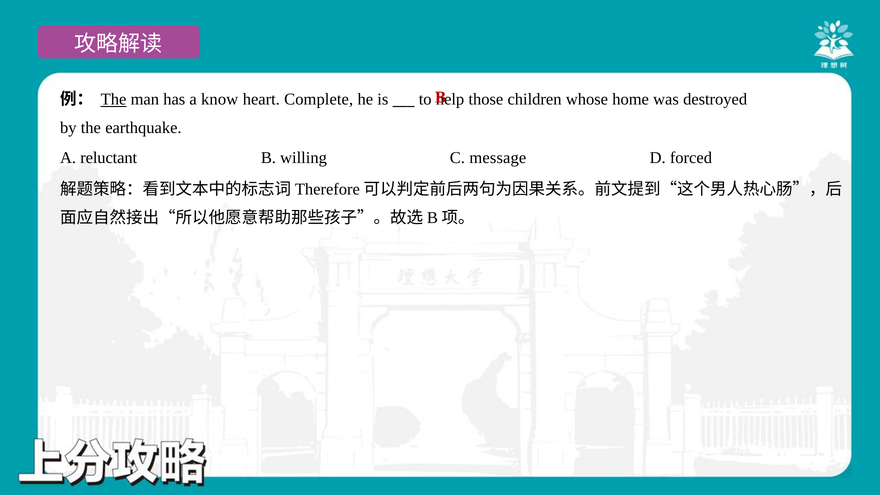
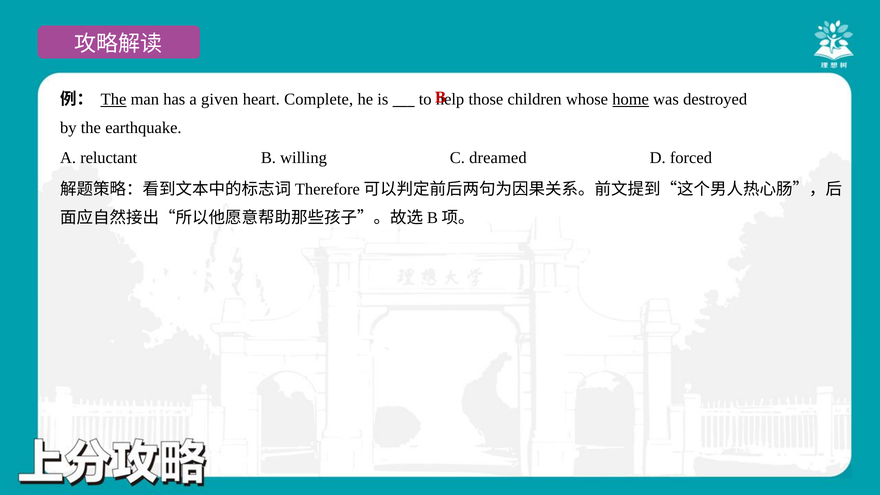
know: know -> given (220, 99)
home underline: none -> present (631, 99)
message: message -> dreamed (498, 158)
